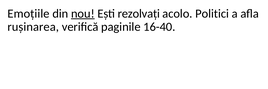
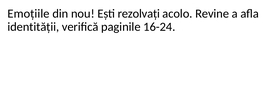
nou underline: present -> none (83, 14)
Politici: Politici -> Revine (212, 14)
rușinarea: rușinarea -> identității (33, 27)
16-40: 16-40 -> 16-24 (159, 27)
